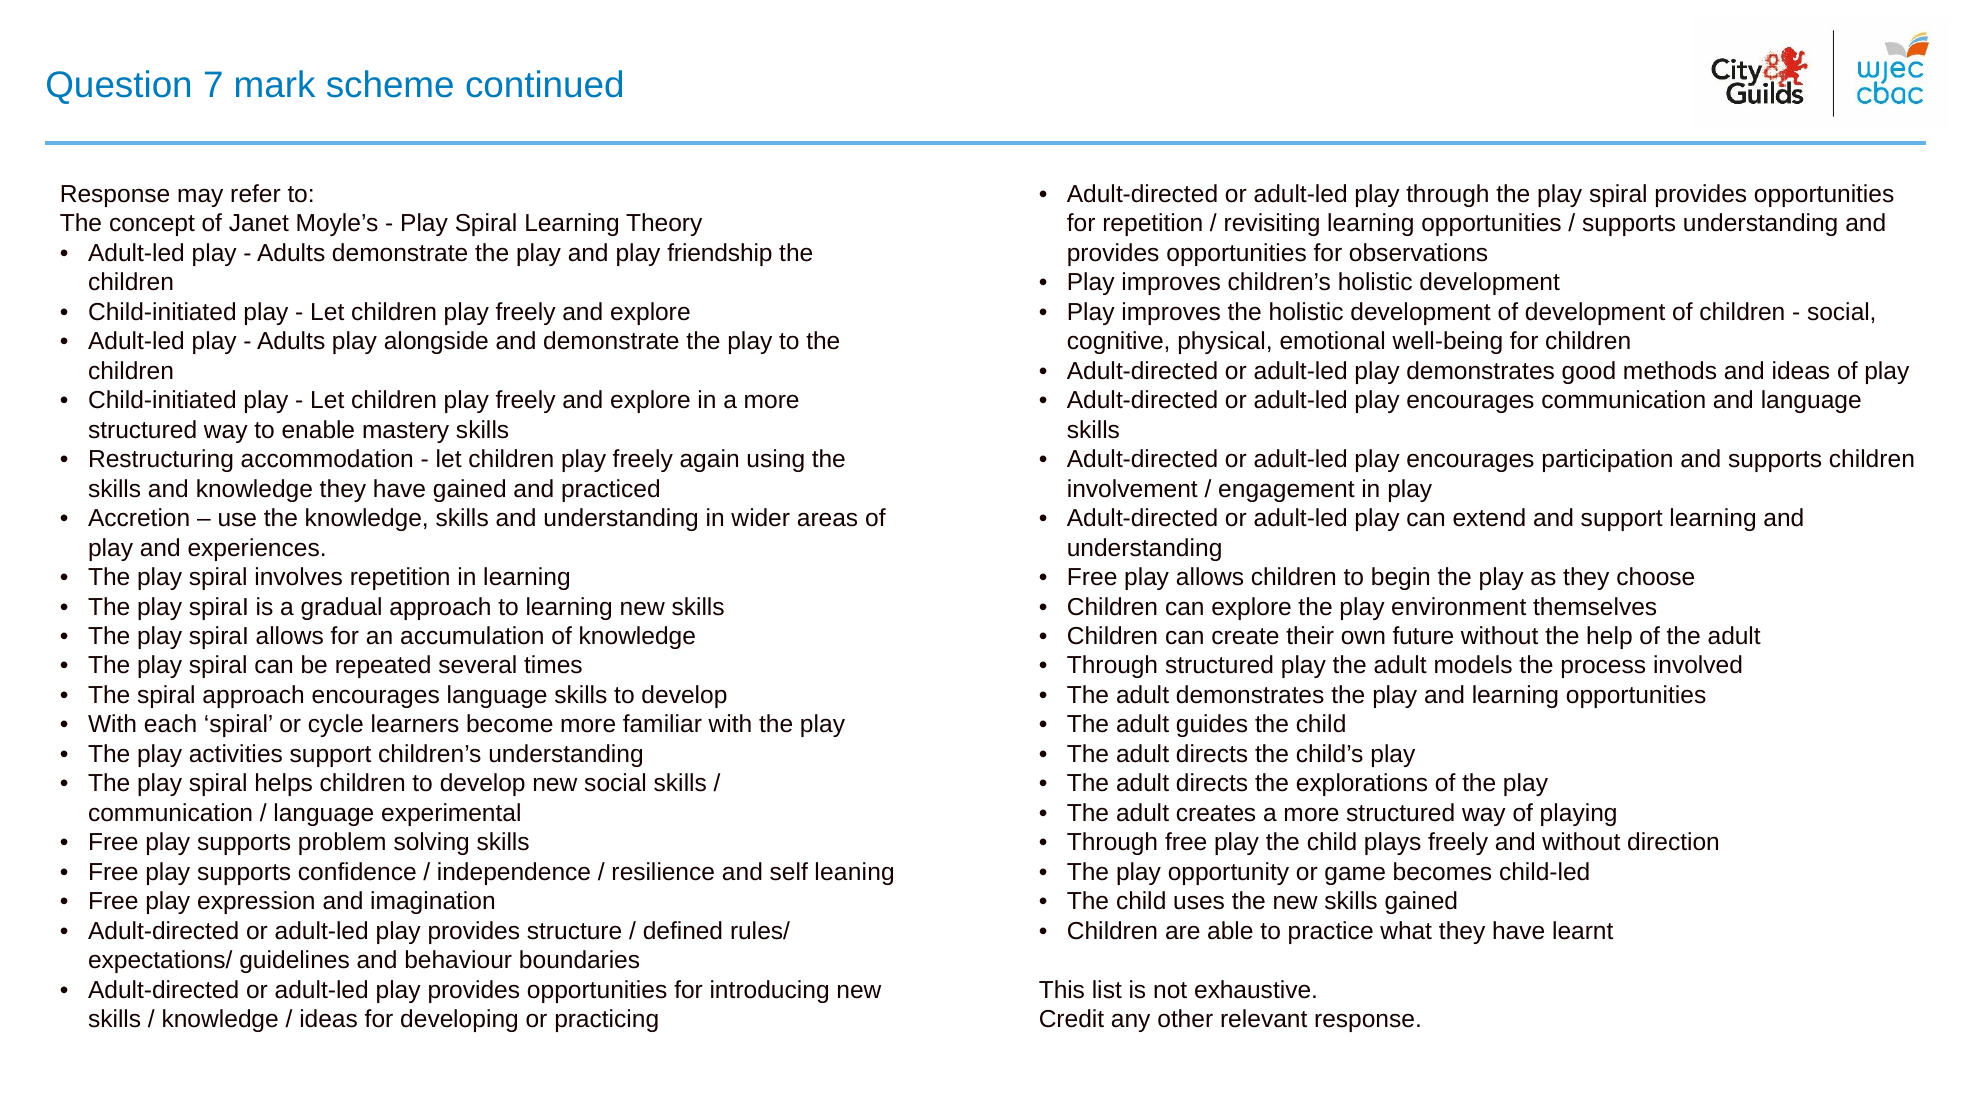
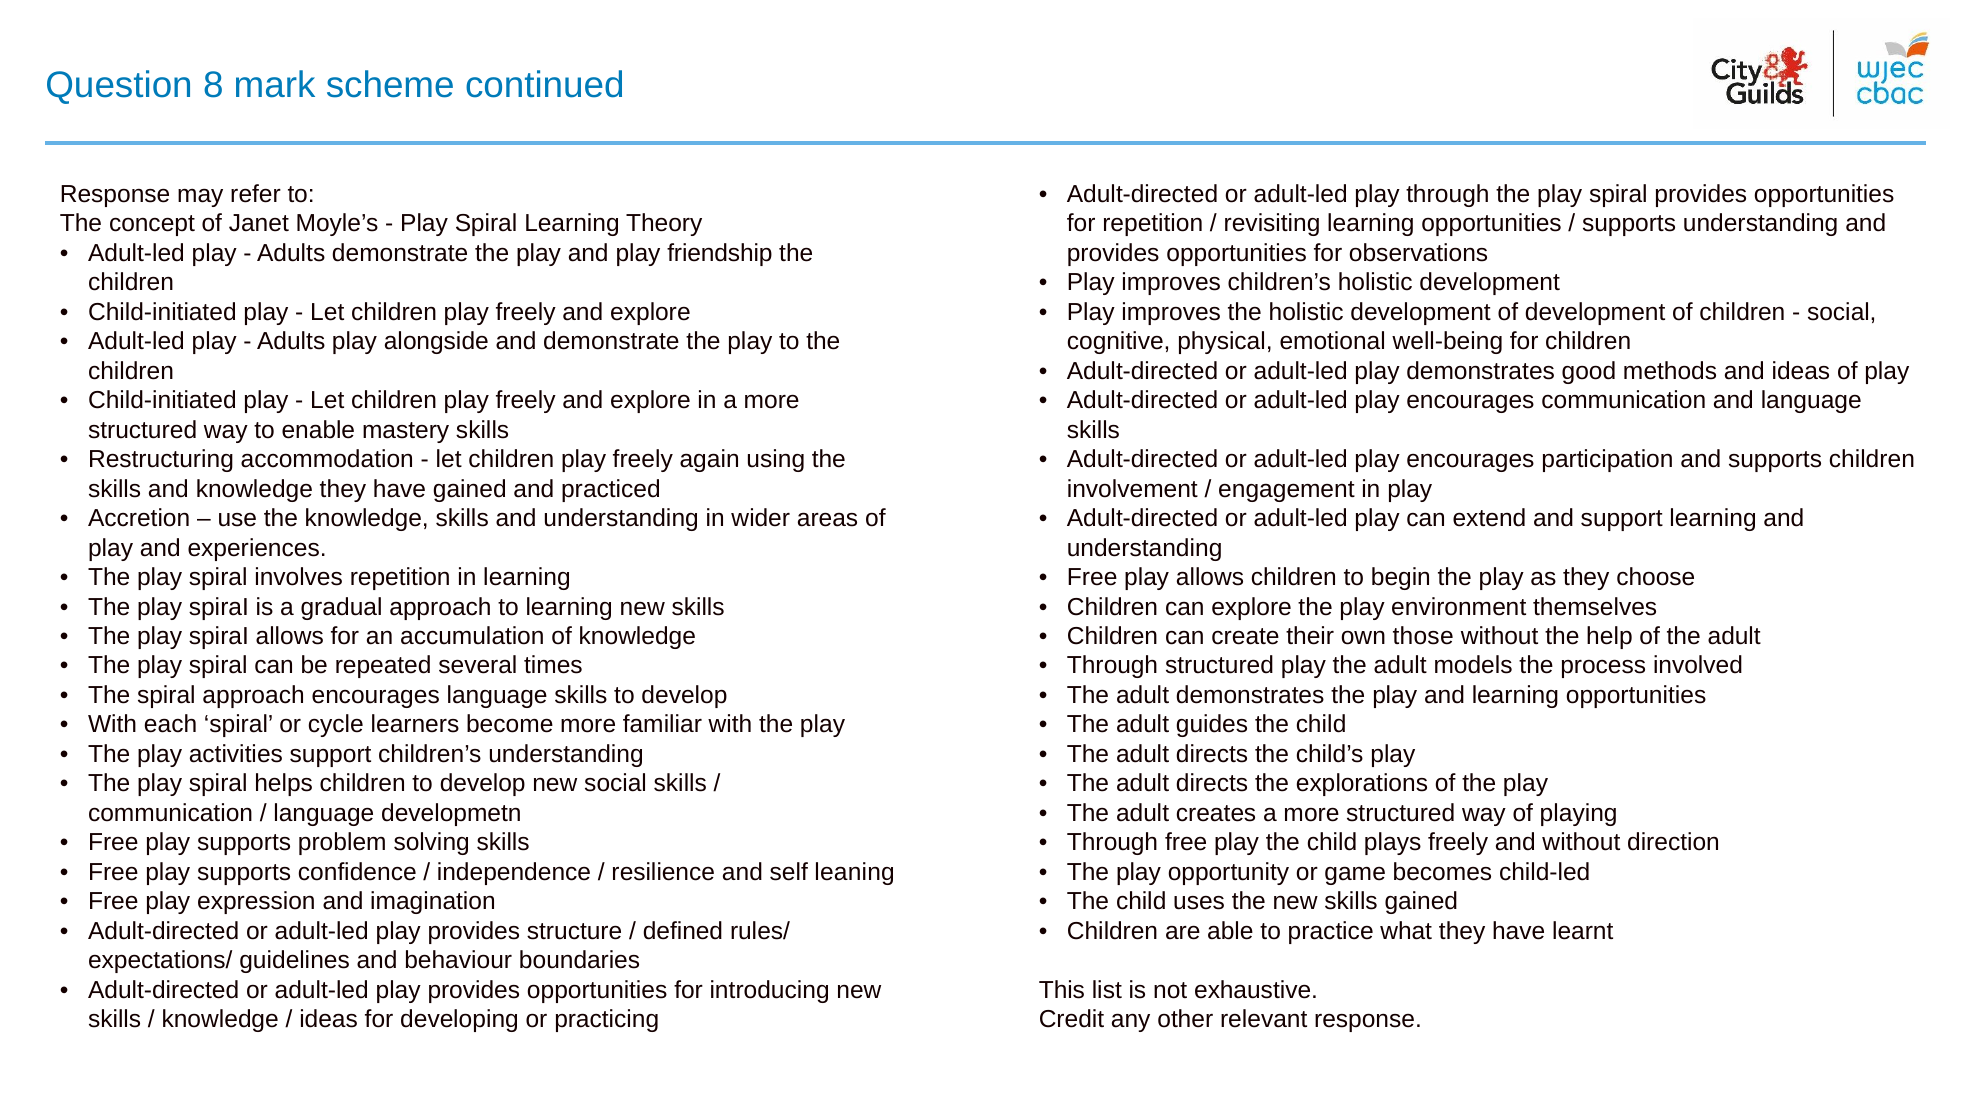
7: 7 -> 8 (213, 86)
future: future -> those (1423, 636)
experimental: experimental -> developmetn (451, 813)
